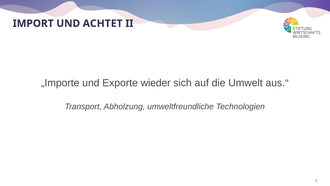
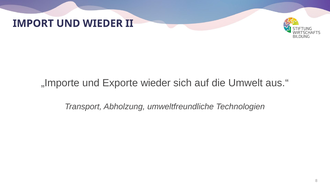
UND ACHTET: ACHTET -> WIEDER (103, 23)
